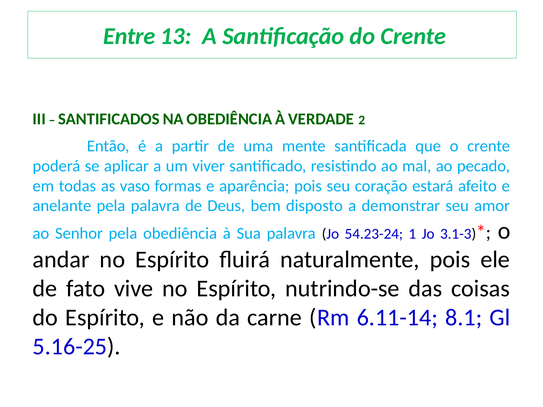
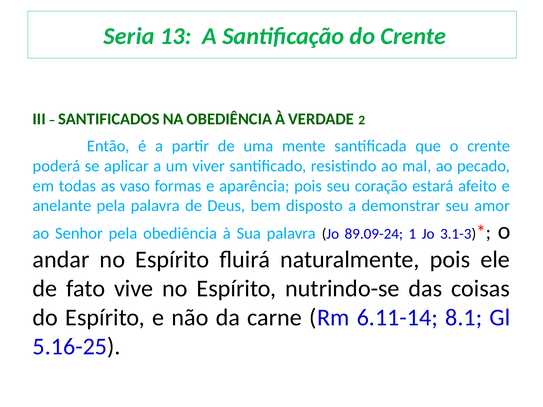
Entre: Entre -> Seria (129, 36)
54.23-24: 54.23-24 -> 89.09-24 (374, 234)
